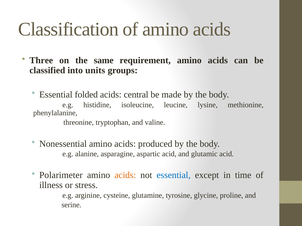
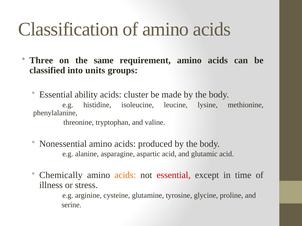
folded: folded -> ability (86, 95)
central: central -> cluster (136, 95)
Polarimeter: Polarimeter -> Chemically (61, 176)
essential colour: blue -> red (174, 176)
